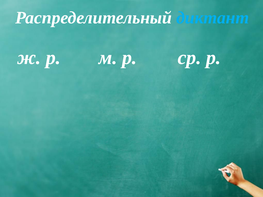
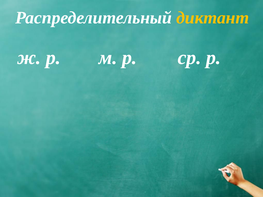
диктант colour: light blue -> yellow (213, 18)
